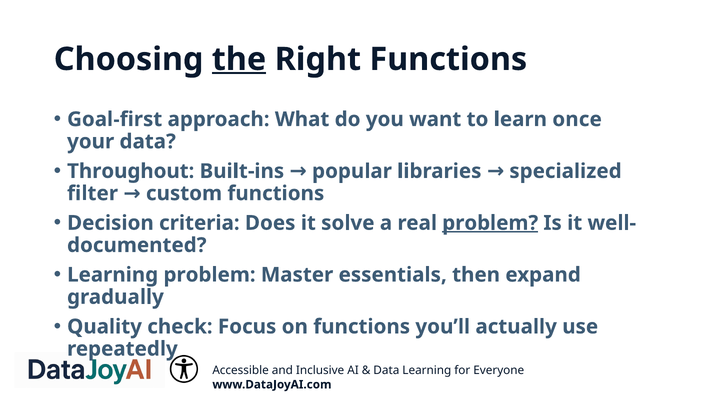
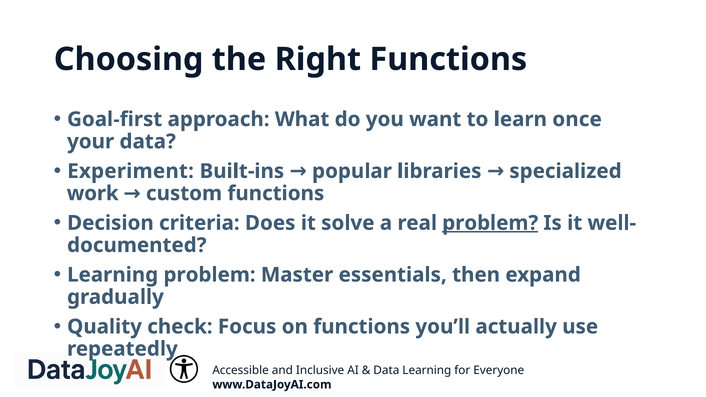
the underline: present -> none (239, 59)
Throughout: Throughout -> Experiment (131, 171)
filter: filter -> work (93, 193)
